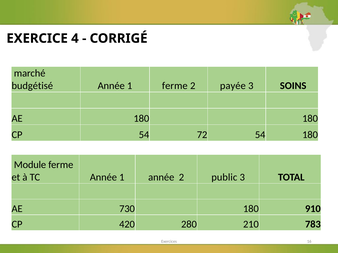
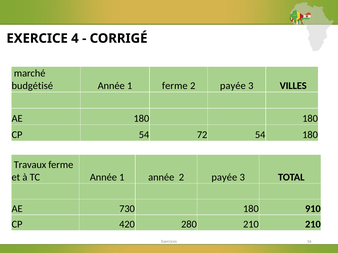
SOINS: SOINS -> VILLES (293, 86)
Module: Module -> Travaux (30, 165)
année 2 public: public -> payée (224, 178)
210 783: 783 -> 210 (313, 225)
